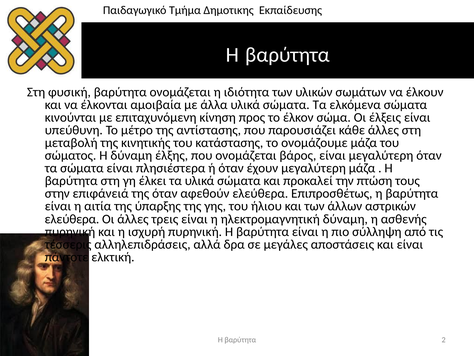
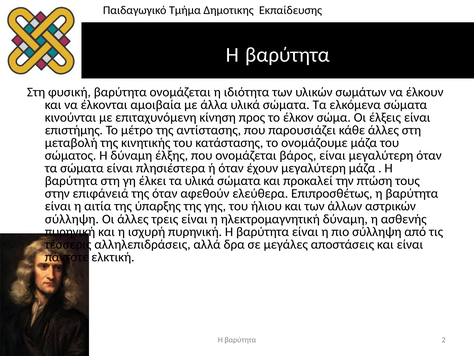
υπεύθυνη: υπεύθυνη -> επιστήμης (74, 130)
ελεύθερα: ελεύθερα -> σύλληψη (72, 219)
